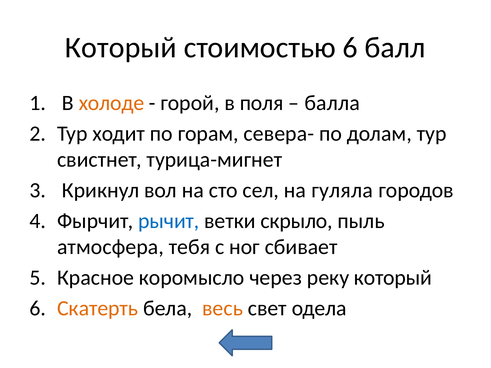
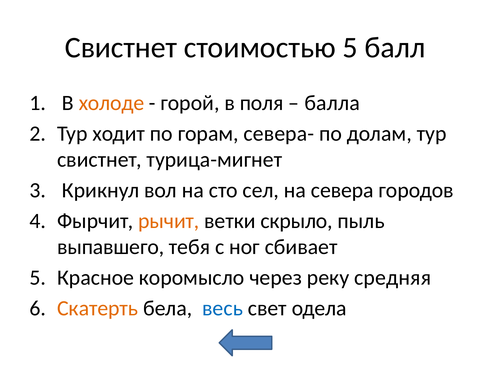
Который: Который -> Свистнет (121, 48)
стоимостью 6: 6 -> 5 (350, 48)
гуляла: гуляла -> севера (342, 190)
рычит colour: blue -> orange (169, 221)
атмосфера: атмосфера -> выпавшего (111, 247)
реку который: который -> средняя (393, 278)
весь colour: orange -> blue (223, 308)
